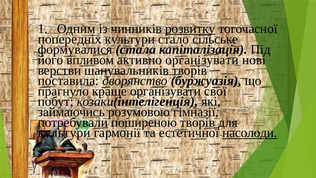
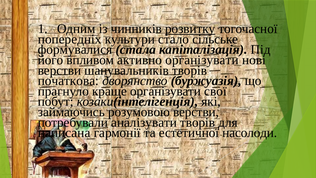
поставила: поставила -> початкова (68, 81)
розумовою гімназії: гімназії -> верстви (196, 112)
поширеною: поширеною -> аналізувати (144, 122)
культури: культури -> написана (64, 133)
насолоди underline: present -> none (250, 133)
